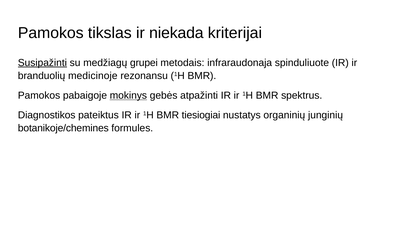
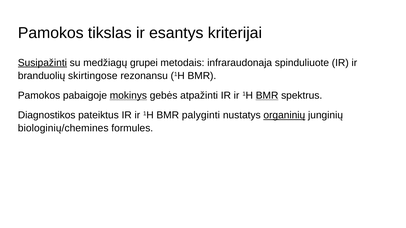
niekada: niekada -> esantys (176, 33)
medicinoje: medicinoje -> skirtingose (93, 76)
BMR underline: none -> present (267, 96)
tiesiogiai: tiesiogiai -> palyginti (201, 115)
organinių underline: none -> present (284, 115)
botanikoje/chemines: botanikoje/chemines -> biologinių/chemines (63, 129)
